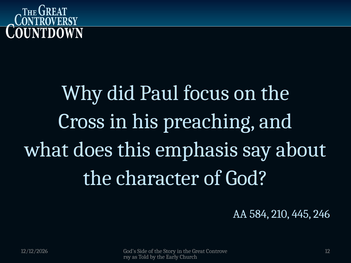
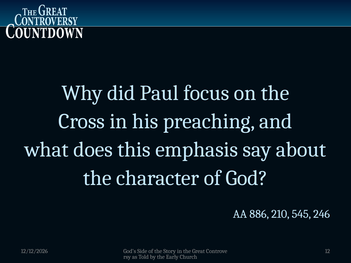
584: 584 -> 886 (259, 214)
445: 445 -> 545 (301, 214)
